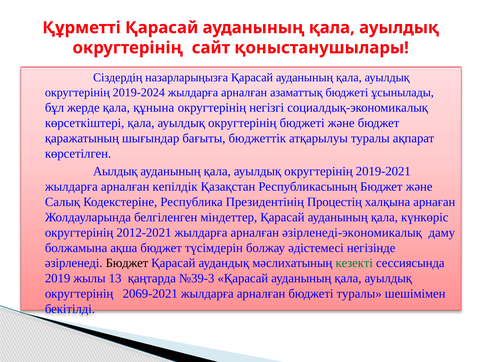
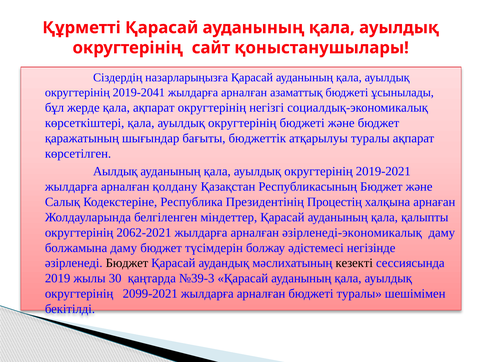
2019-2024: 2019-2024 -> 2019-2041 (139, 92)
қала құнына: құнына -> ақпарат (154, 108)
кепілдік: кепілдік -> қолдану (175, 186)
күнкөріс: күнкөріс -> қалыпты (425, 217)
2012-2021: 2012-2021 -> 2062-2021 (144, 232)
болжамына ақша: ақша -> даму (124, 248)
кезекті colour: green -> black (354, 263)
13: 13 -> 30 (115, 278)
2069-2021: 2069-2021 -> 2099-2021 (150, 293)
